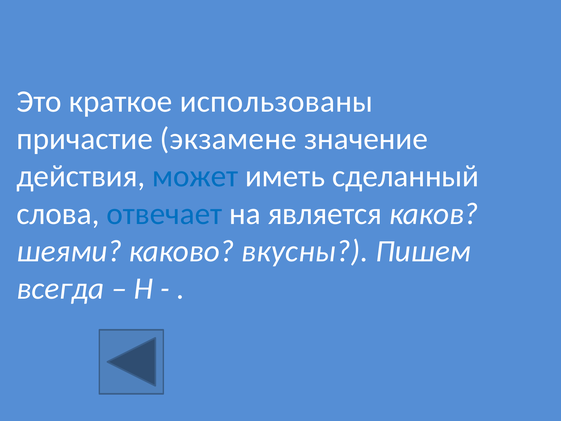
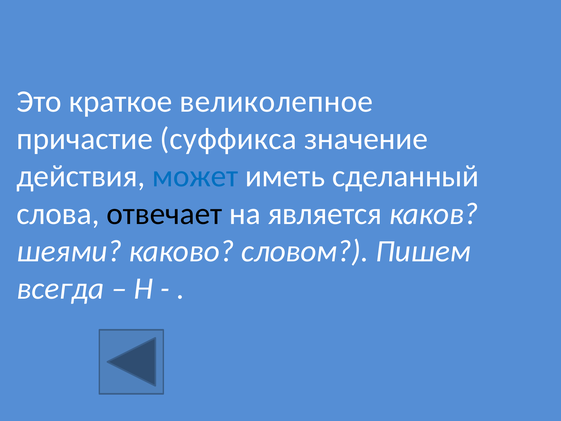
использованы: использованы -> великолепное (276, 101)
экзамене: экзамене -> суффикса (228, 139)
отвечает colour: blue -> black (164, 214)
вкусны: вкусны -> словом (305, 251)
